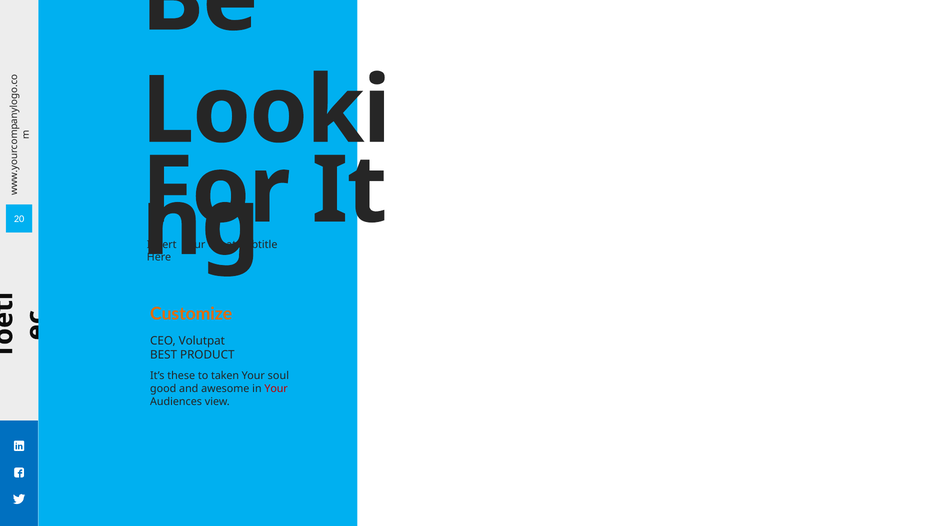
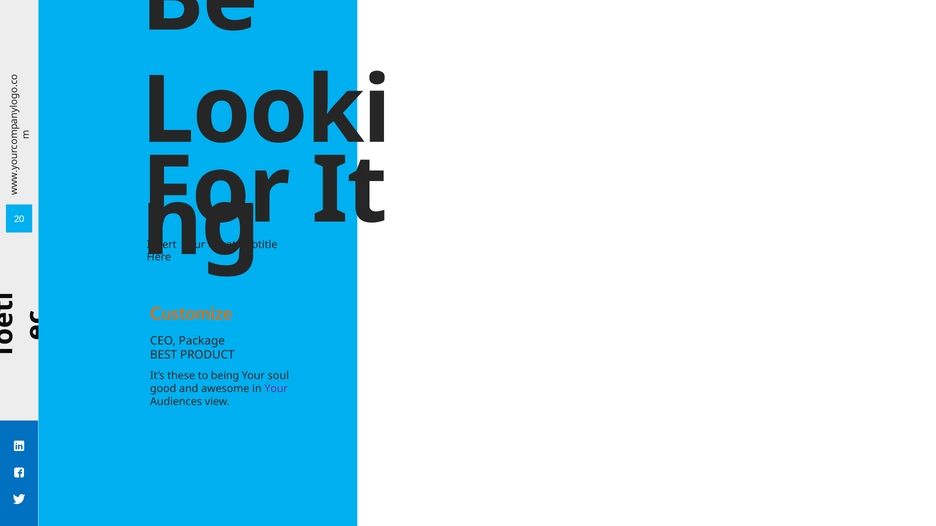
Volutpat: Volutpat -> Package (202, 341)
taken: taken -> being (225, 376)
Your colour: red -> purple (276, 389)
